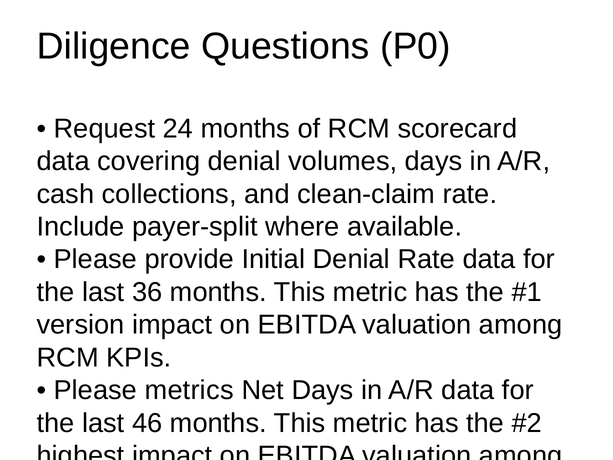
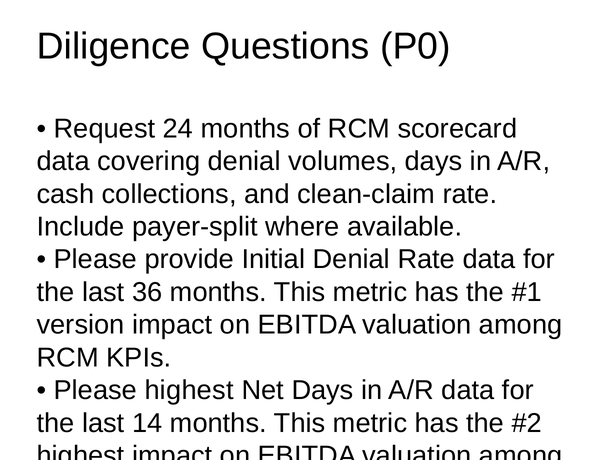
Please metrics: metrics -> highest (189, 390)
46: 46 -> 14 (147, 423)
